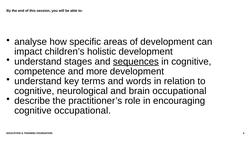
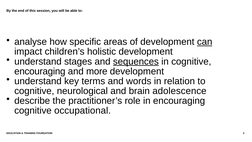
can underline: none -> present (205, 42)
competence: competence -> encouraging (40, 71)
brain occupational: occupational -> adolescence (179, 91)
